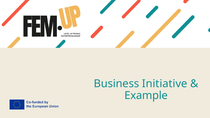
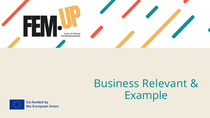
Initiative: Initiative -> Relevant (165, 84)
